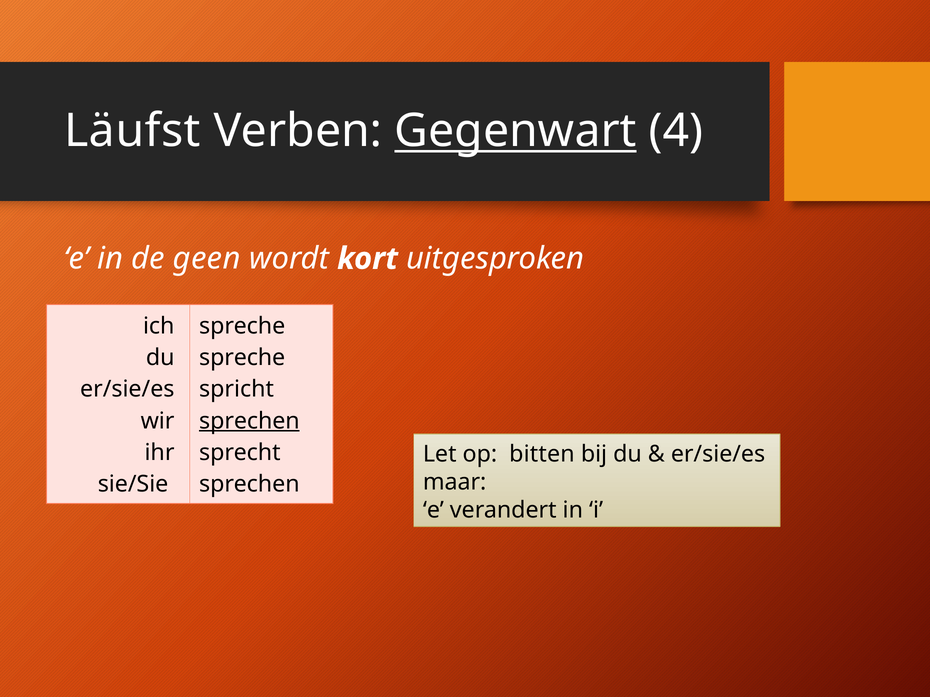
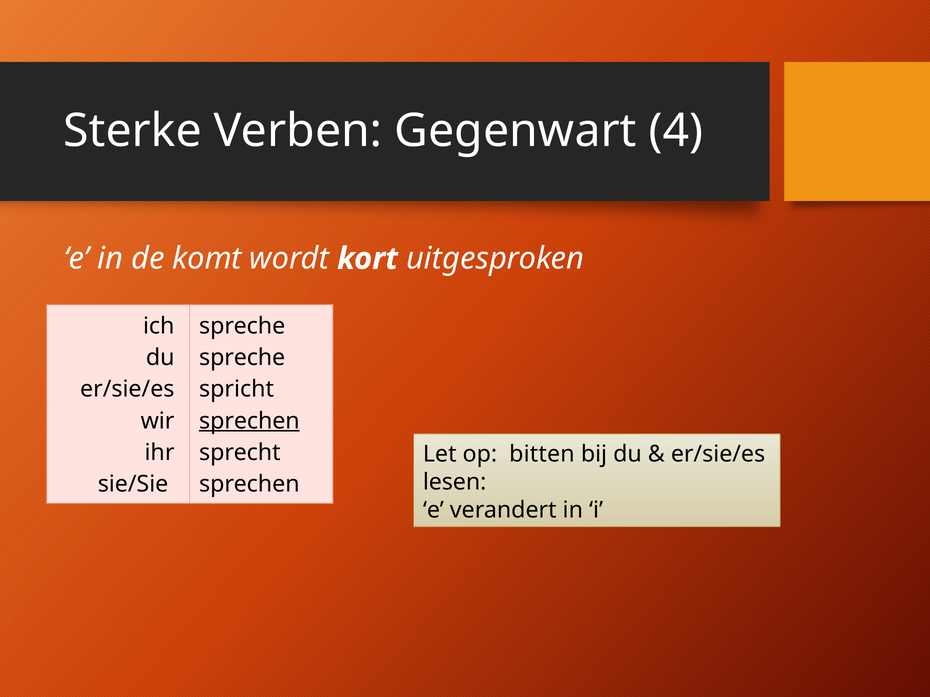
Läufst: Läufst -> Sterke (133, 131)
Gegenwart underline: present -> none (516, 131)
geen: geen -> komt (207, 259)
maar: maar -> lesen (455, 482)
